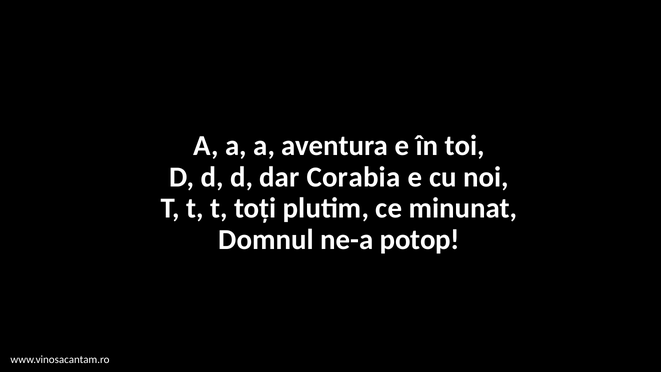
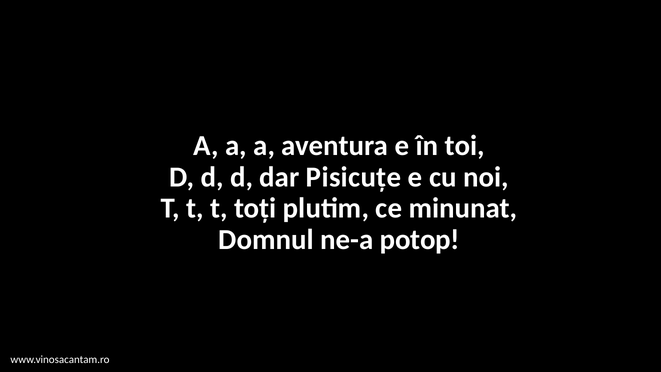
Corabia: Corabia -> Pisicuțe (354, 177)
